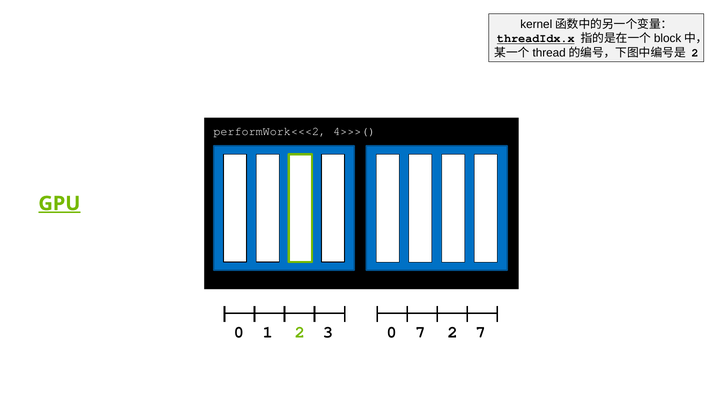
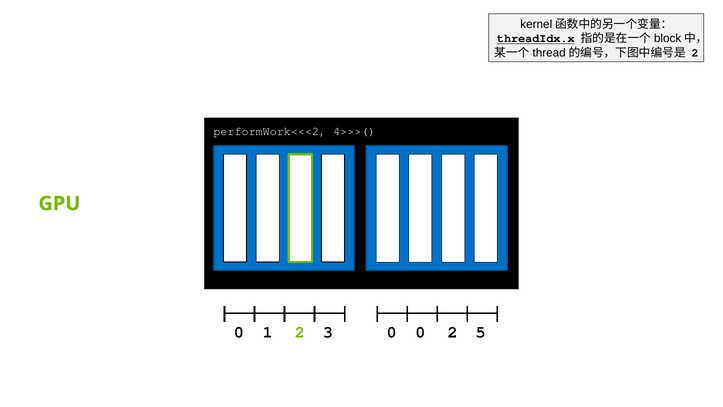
GPU underline: present -> none (59, 203)
0 7: 7 -> 0 (420, 332)
2 7: 7 -> 5 (481, 332)
